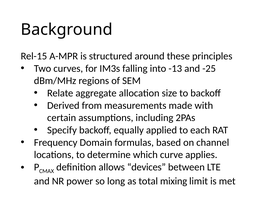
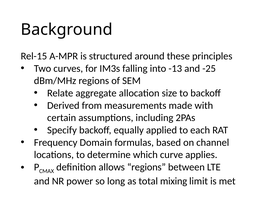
allows devices: devices -> regions (146, 167)
